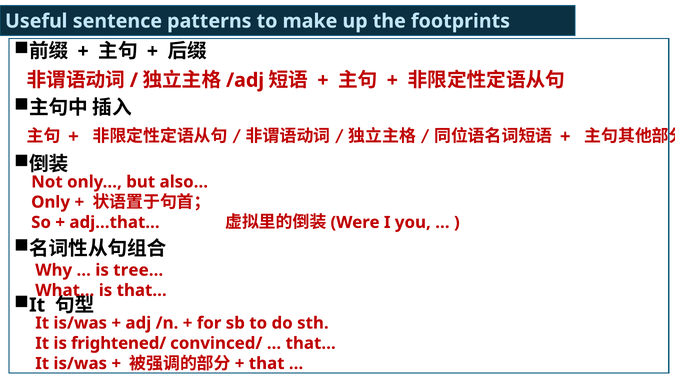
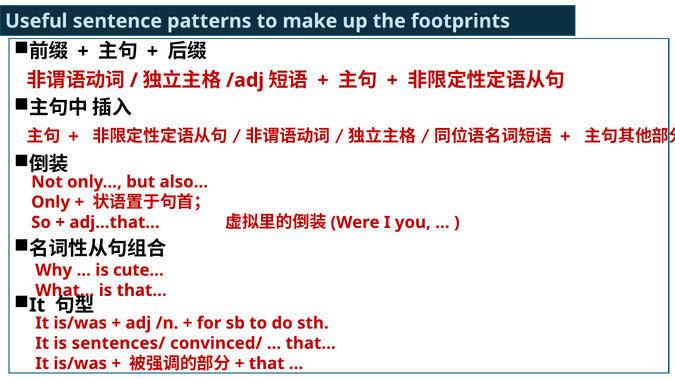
tree…: tree… -> cute… (138, 271)
frightened/: frightened/ -> sentences/ (118, 344)
